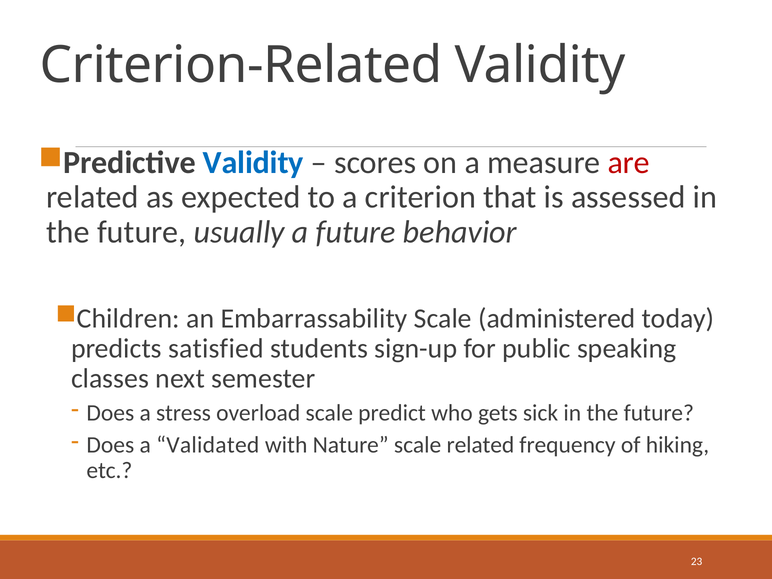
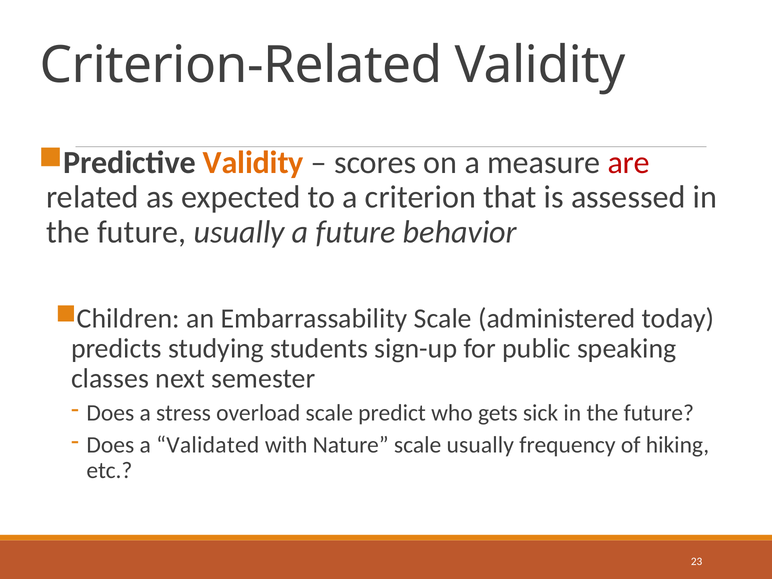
Validity colour: blue -> orange (253, 163)
satisfied: satisfied -> studying (216, 349)
scale related: related -> usually (480, 445)
